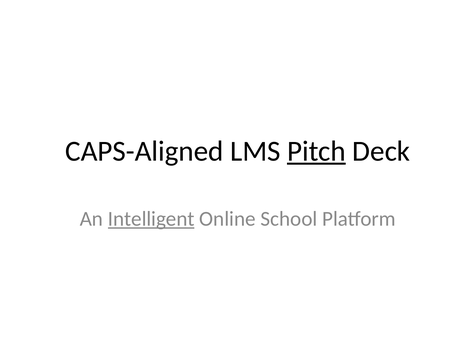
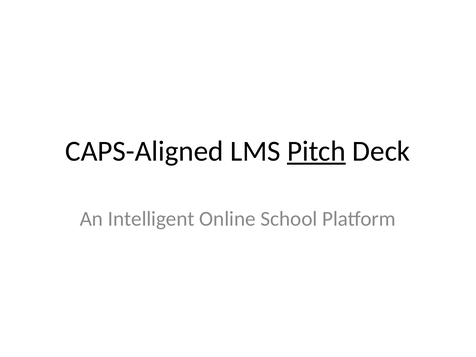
Intelligent underline: present -> none (151, 219)
